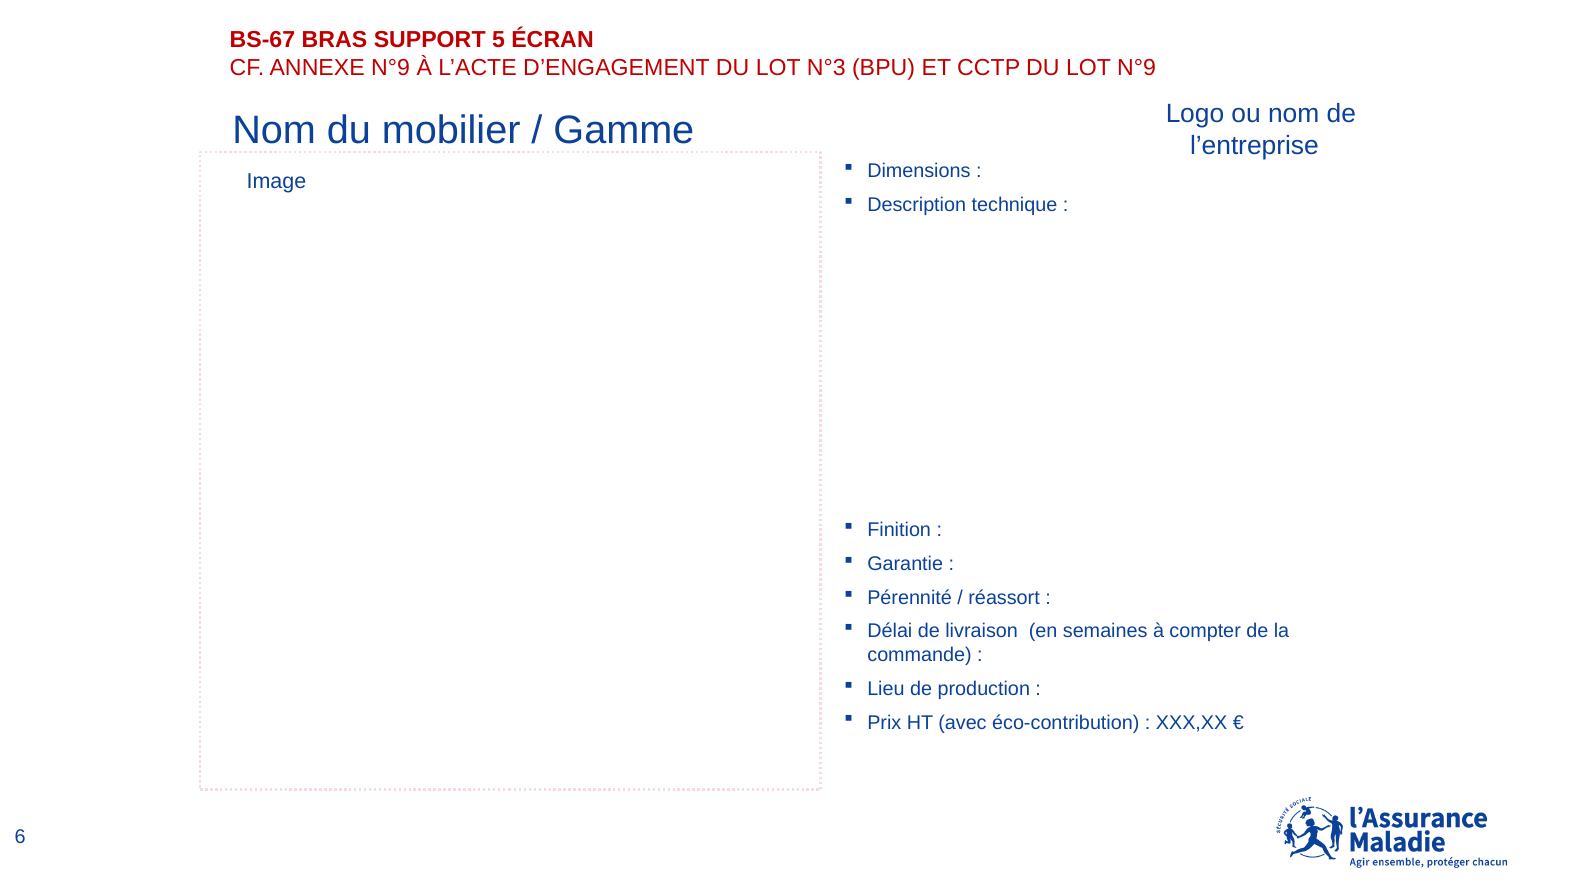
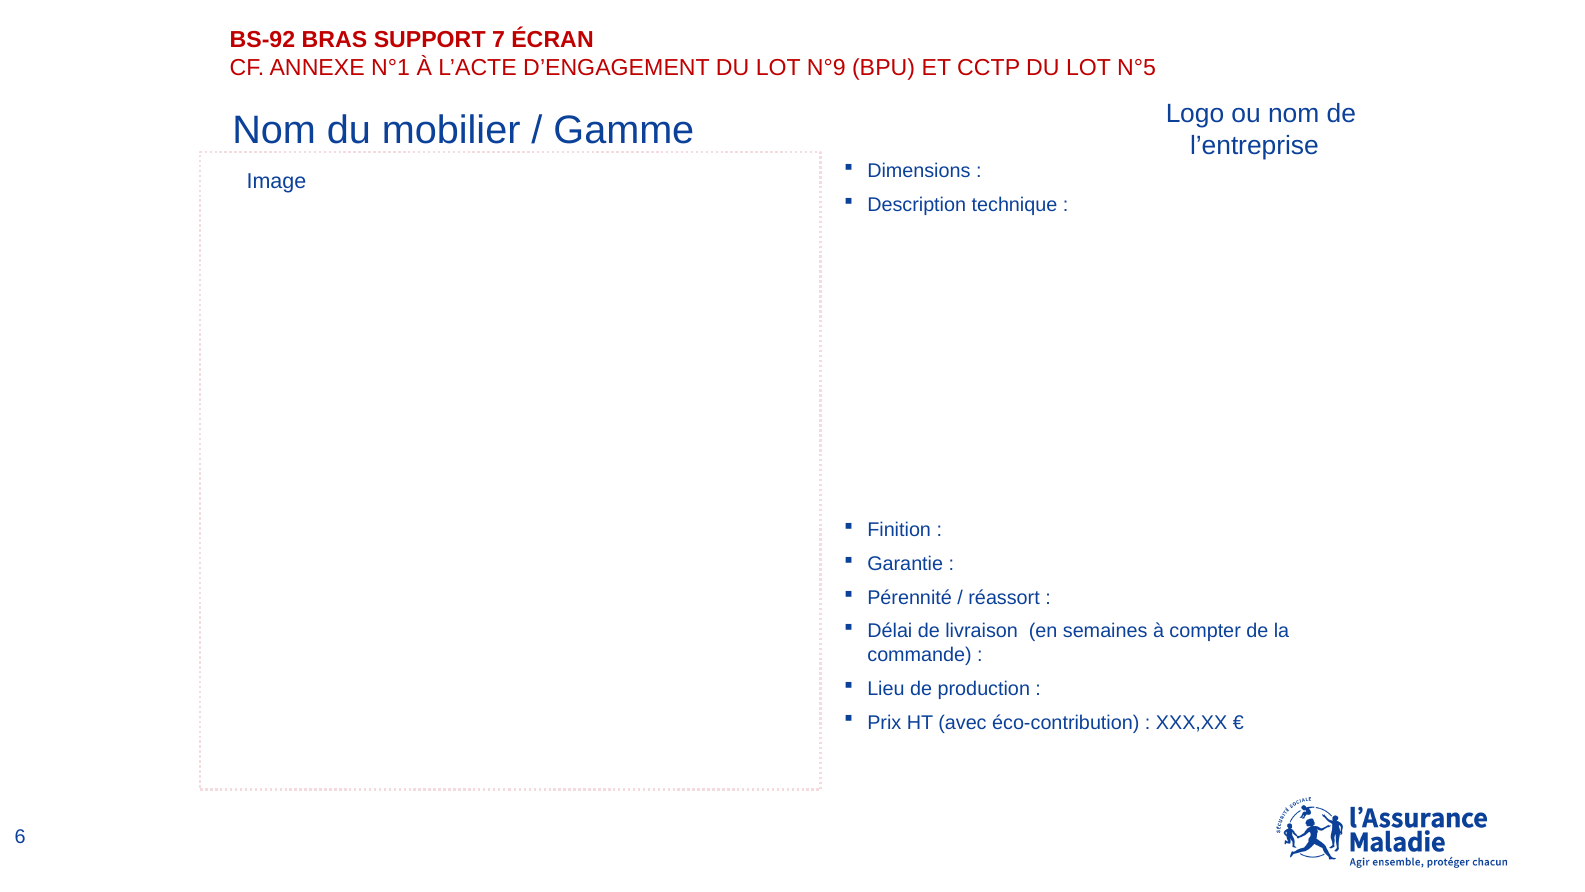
BS-67: BS-67 -> BS-92 (262, 40)
5: 5 -> 7 (499, 40)
ANNEXE N°9: N°9 -> N°1 (391, 68)
N°3: N°3 -> N°9 (826, 68)
LOT N°9: N°9 -> N°5 (1137, 68)
